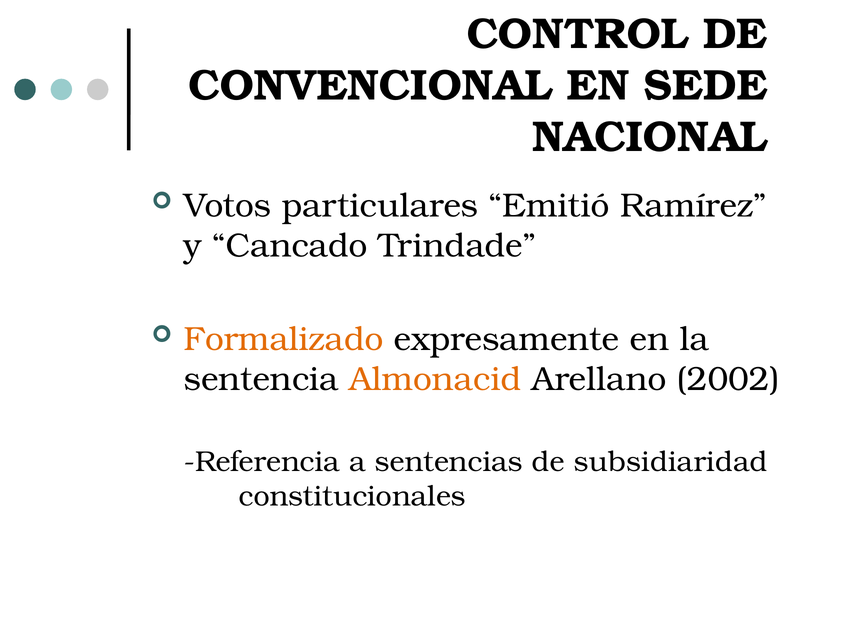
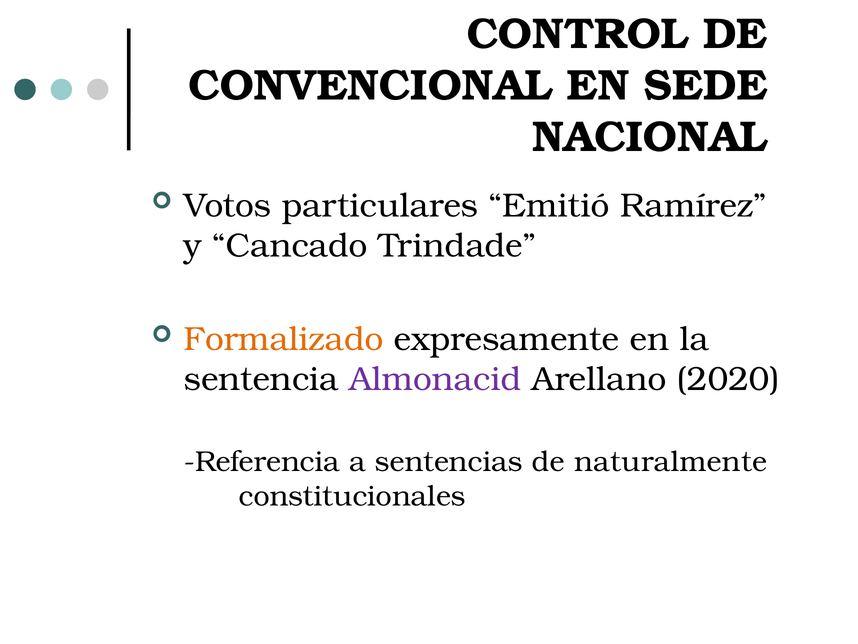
Almonacid colour: orange -> purple (435, 379)
2002: 2002 -> 2020 (728, 379)
subsidiaridad: subsidiaridad -> naturalmente (671, 462)
